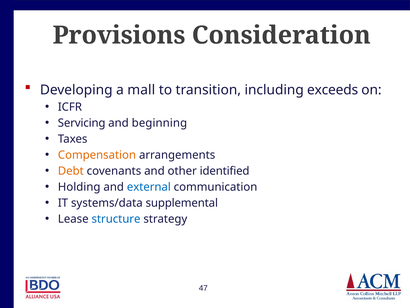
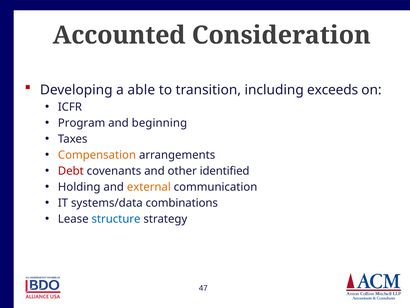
Provisions: Provisions -> Accounted (119, 35)
mall: mall -> able (141, 90)
Servicing: Servicing -> Program (82, 123)
Debt colour: orange -> red (71, 171)
external colour: blue -> orange (149, 187)
supplemental: supplemental -> combinations (182, 203)
